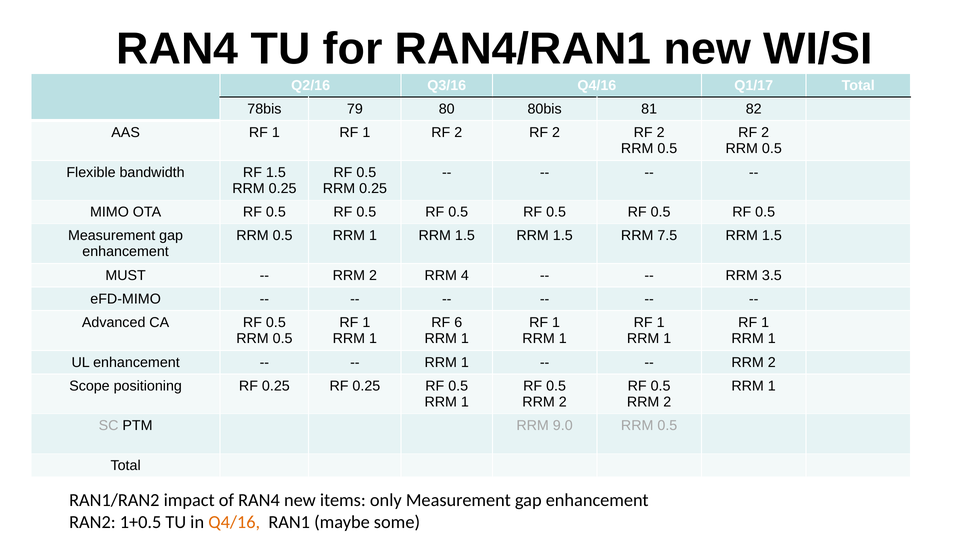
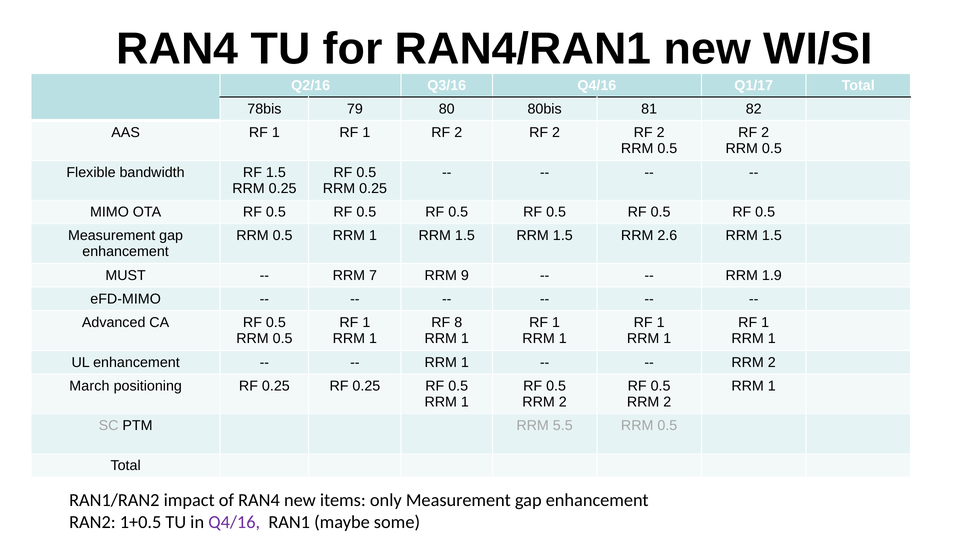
7.5: 7.5 -> 2.6 (667, 236)
2: 2 -> 7 (373, 276)
4: 4 -> 9 (465, 276)
3.5: 3.5 -> 1.9 (772, 276)
6: 6 -> 8 (458, 322)
Scope: Scope -> March (89, 386)
9.0: 9.0 -> 5.5 (563, 426)
Q4/16 colour: orange -> purple (234, 522)
